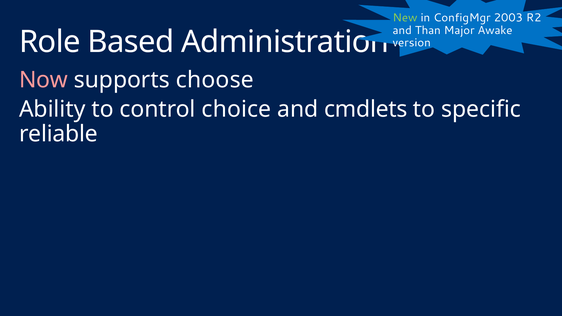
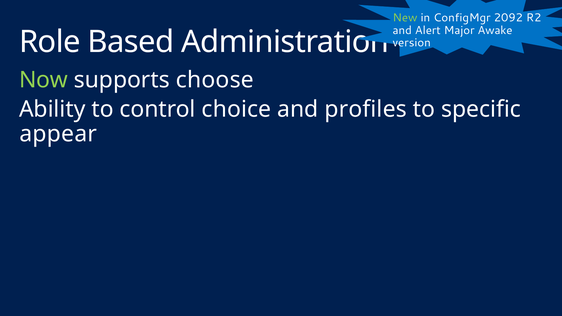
2003: 2003 -> 2092 (508, 18)
Than: Than -> Alert (428, 30)
Now colour: pink -> light green (44, 80)
cmdlets: cmdlets -> profiles (366, 109)
reliable: reliable -> appear (58, 134)
